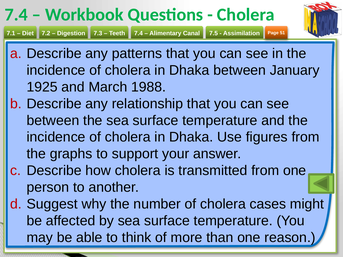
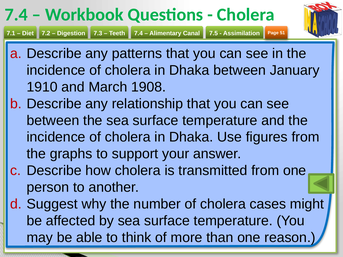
1925: 1925 -> 1910 (42, 87)
1988: 1988 -> 1908 (149, 87)
